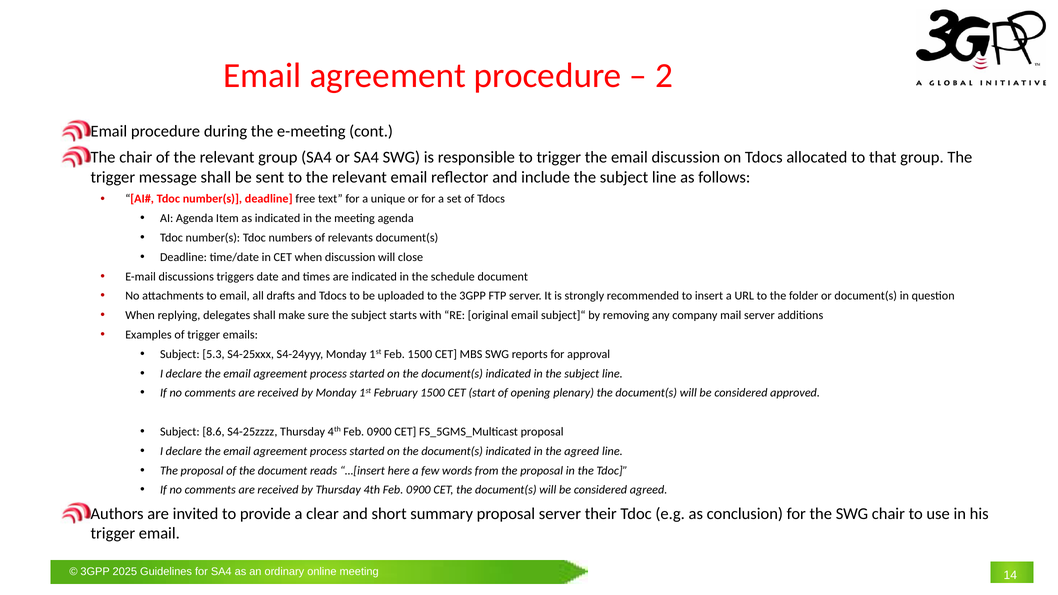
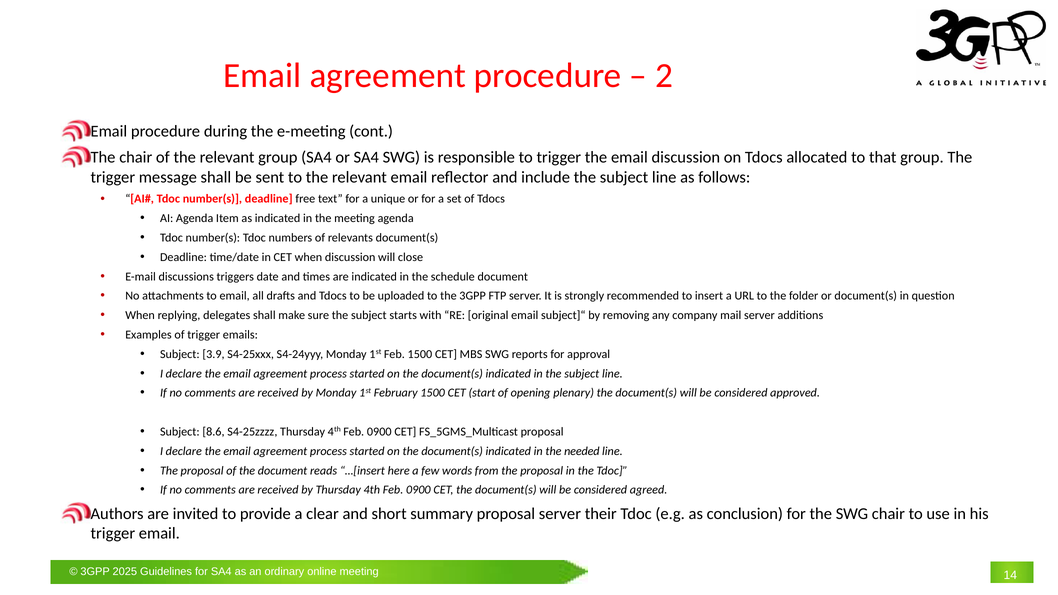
5.3: 5.3 -> 3.9 (213, 354)
the agreed: agreed -> needed (582, 451)
